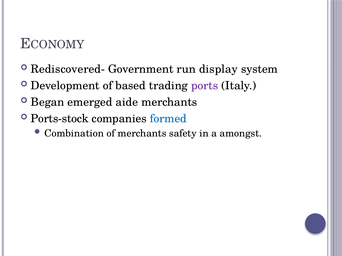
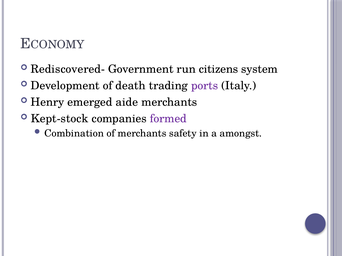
display: display -> citizens (219, 69)
based: based -> death (131, 86)
Began: Began -> Henry (48, 102)
Ports-stock: Ports-stock -> Kept-stock (60, 119)
formed colour: blue -> purple (168, 119)
